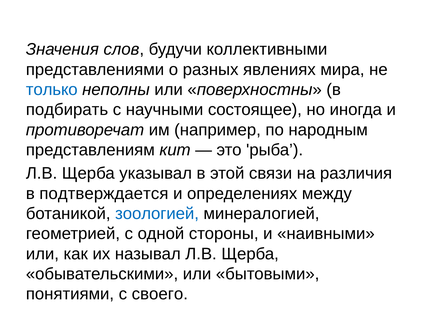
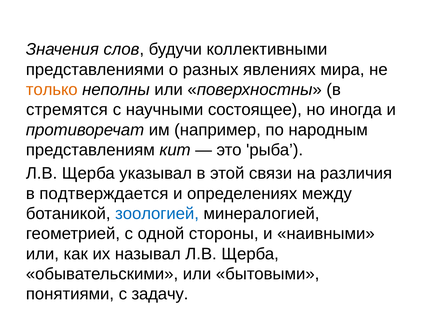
только colour: blue -> orange (52, 90)
подбирать: подбирать -> стремятся (67, 110)
своего: своего -> задачу (160, 294)
